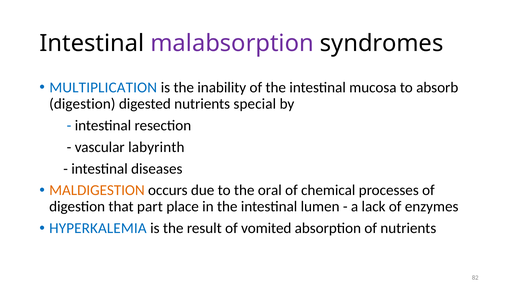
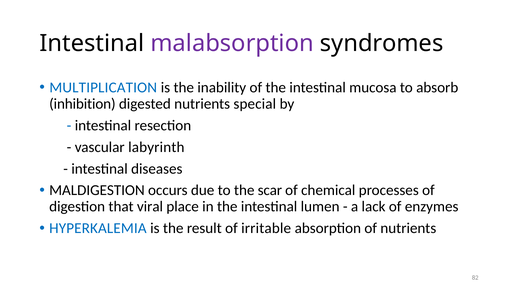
digestion: digestion -> inhibition (82, 104)
MALDIGESTION colour: orange -> black (97, 191)
oral: oral -> scar (270, 191)
part: part -> viral (150, 207)
vomited: vomited -> irritable (266, 229)
